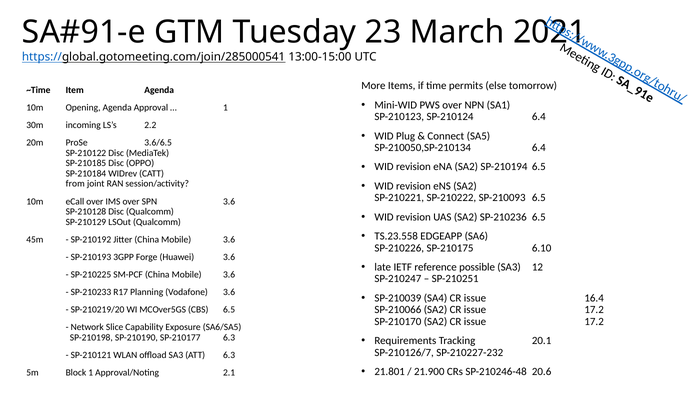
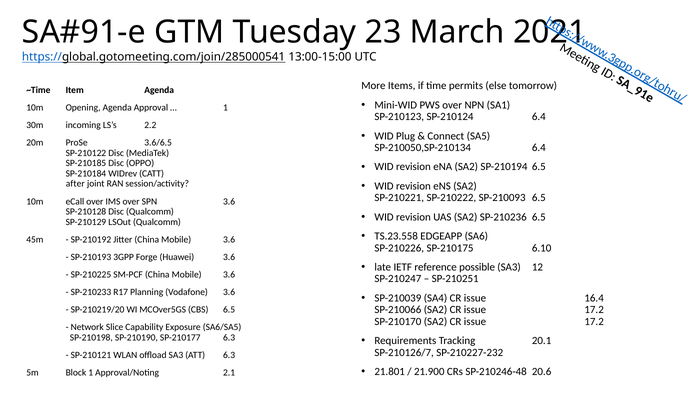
from: from -> after (75, 184)
